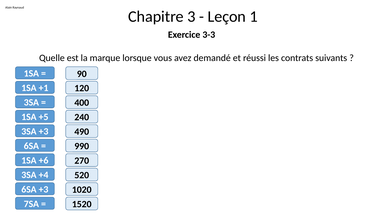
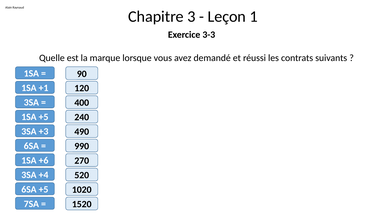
6SA +3: +3 -> +5 (44, 190)
